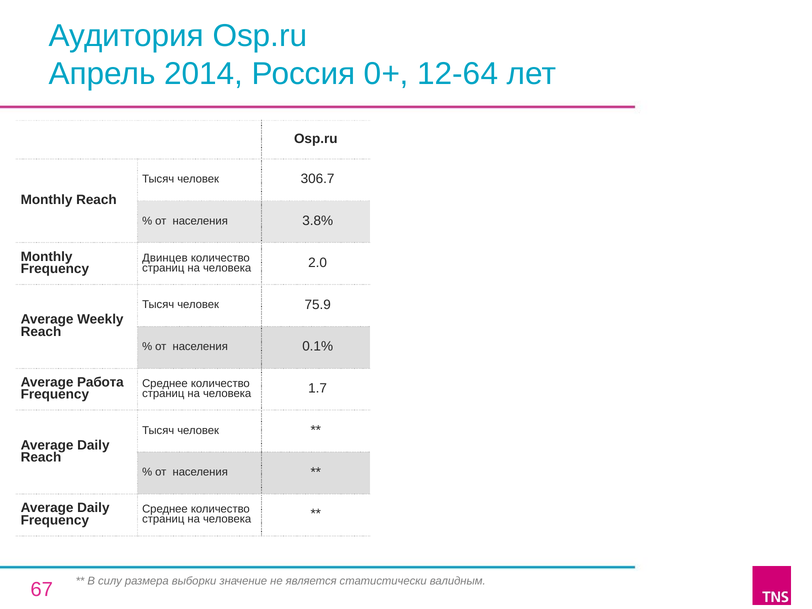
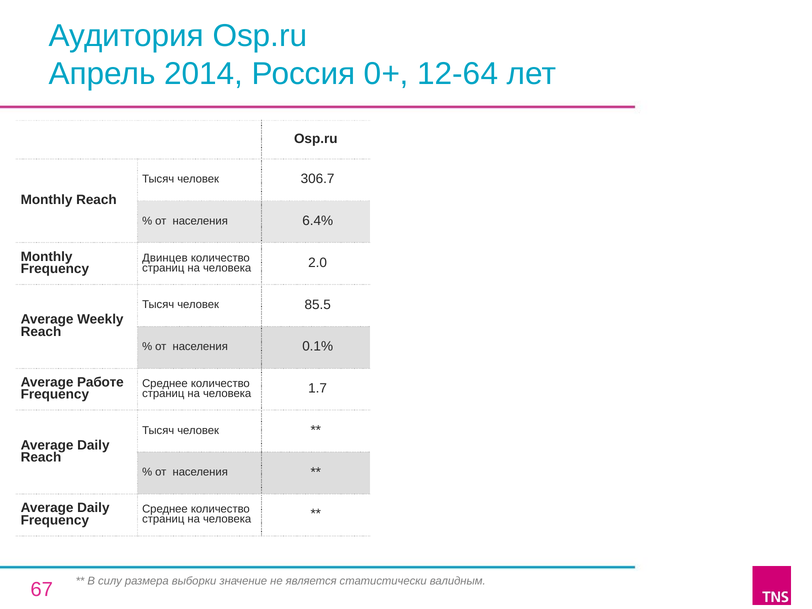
3.8%: 3.8% -> 6.4% (318, 221)
75.9: 75.9 -> 85.5 (318, 305)
Работа: Работа -> Работе (100, 382)
